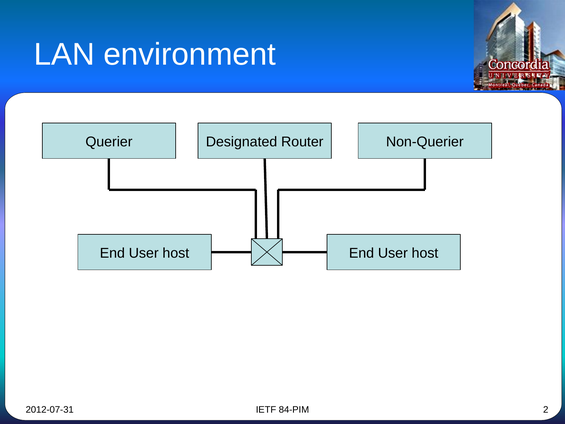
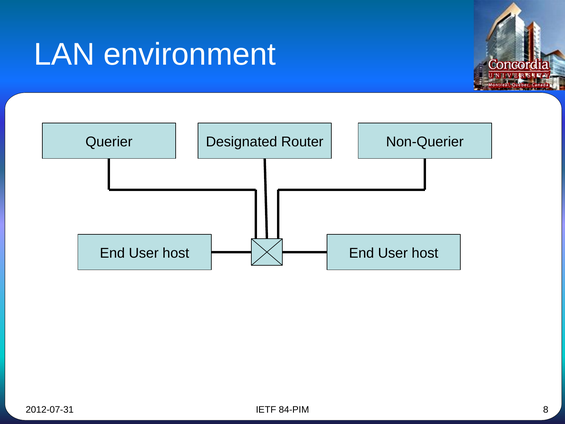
2: 2 -> 8 (546, 409)
